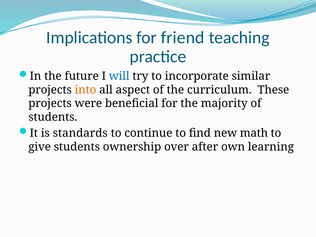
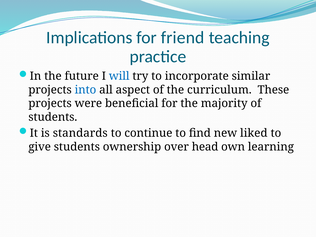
into colour: orange -> blue (85, 90)
math: math -> liked (254, 133)
after: after -> head (205, 147)
